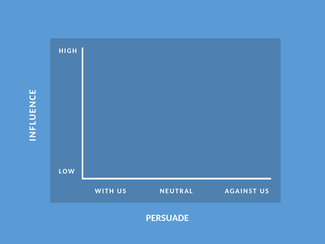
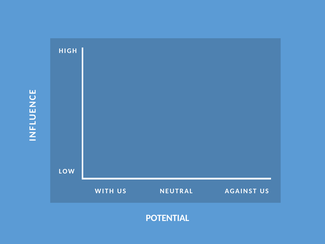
PERSUADE: PERSUADE -> POTENTIAL (167, 218)
